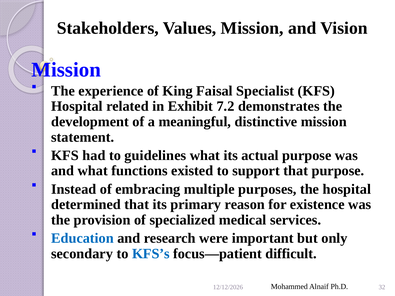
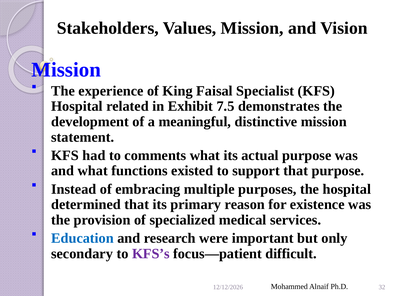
7.2: 7.2 -> 7.5 (225, 106)
guidelines: guidelines -> comments (155, 156)
KFS’s colour: blue -> purple (151, 254)
